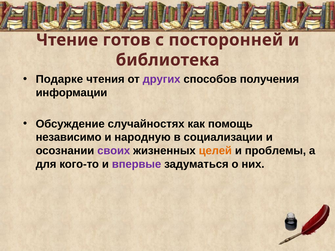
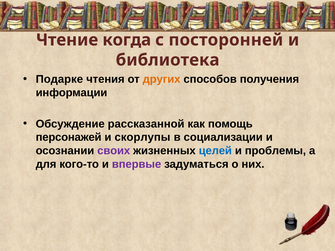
готов: готов -> когда (127, 40)
других colour: purple -> orange (162, 79)
случайностях: случайностях -> рассказанной (146, 124)
независимо: независимо -> персонажей (69, 137)
народную: народную -> скорлупы (142, 137)
целей colour: orange -> blue (215, 151)
